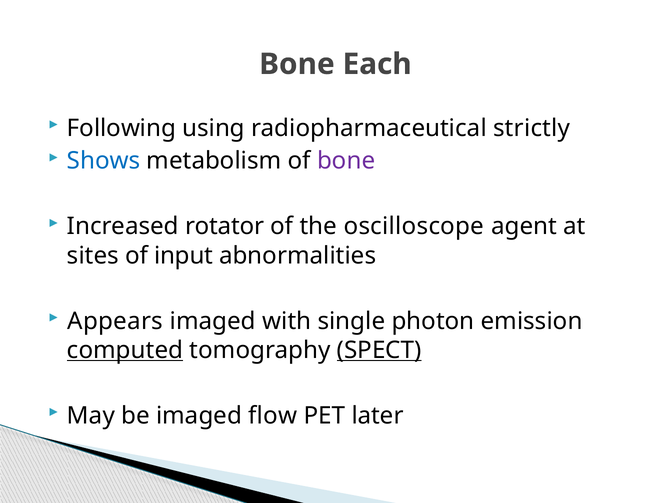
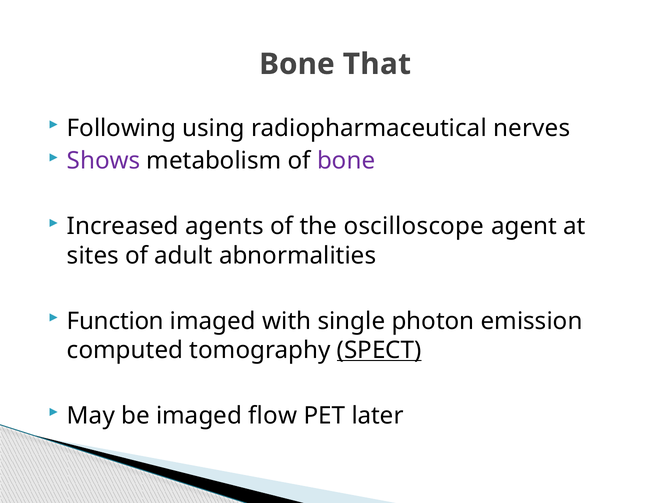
Each: Each -> That (377, 64)
strictly: strictly -> nerves (532, 128)
Shows colour: blue -> purple (104, 161)
rotator: rotator -> agents (224, 227)
input: input -> adult (184, 256)
Appears: Appears -> Function (115, 321)
computed underline: present -> none (125, 350)
